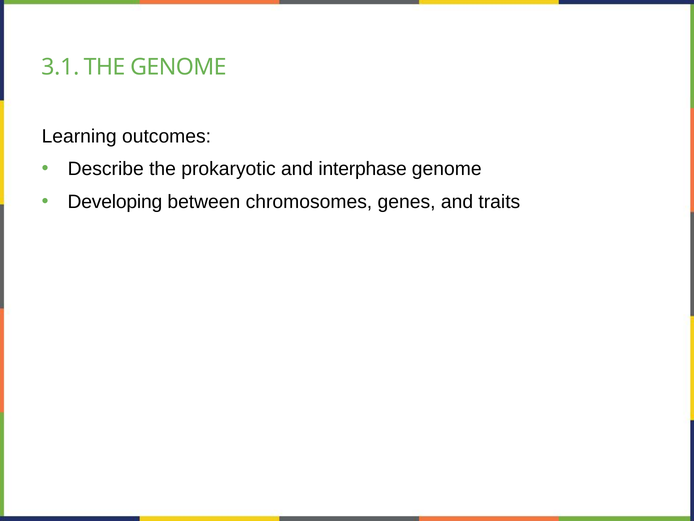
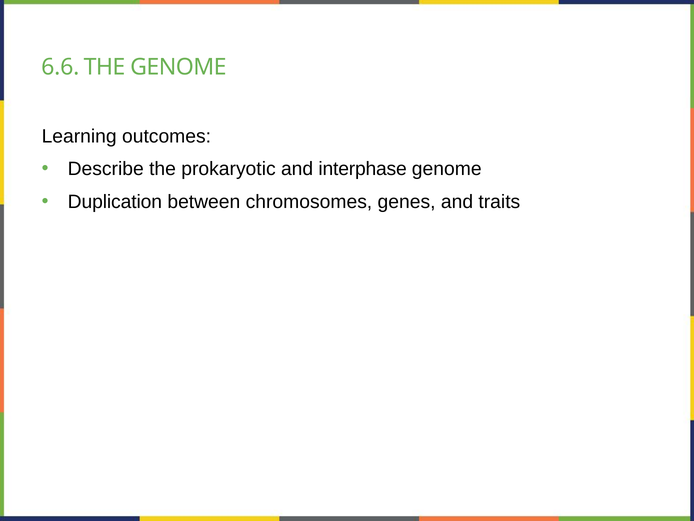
3.1: 3.1 -> 6.6 (60, 67)
Developing: Developing -> Duplication (115, 202)
